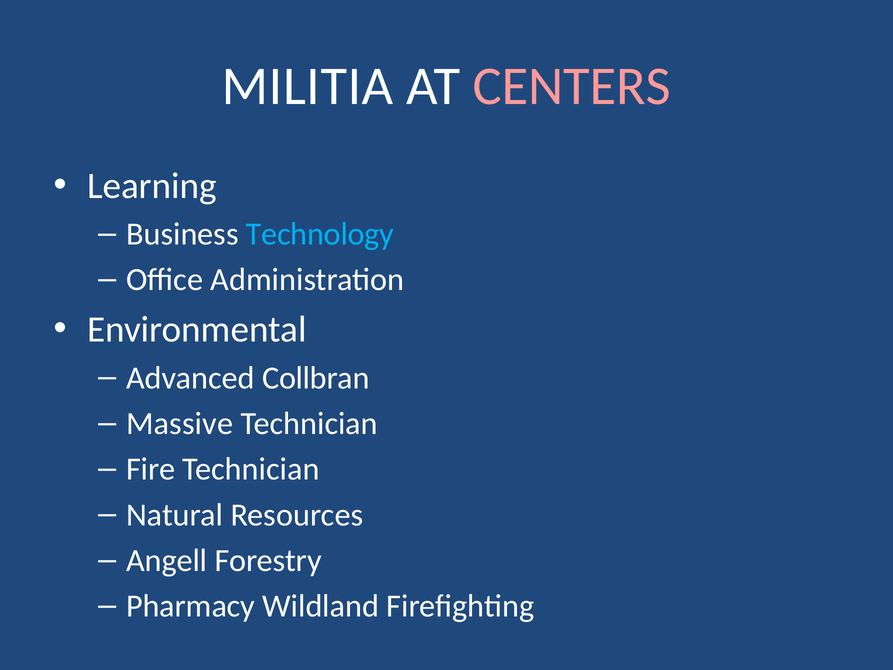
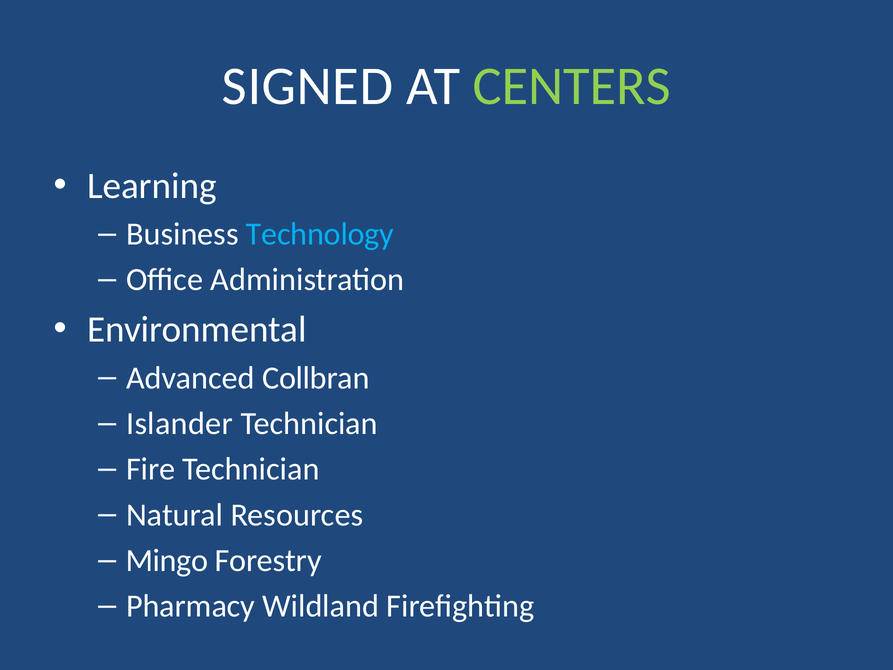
MILITIA: MILITIA -> SIGNED (308, 86)
CENTERS colour: pink -> light green (572, 86)
Massive: Massive -> Islander (180, 423)
Angell: Angell -> Mingo (167, 560)
